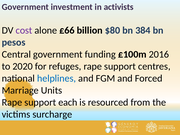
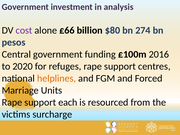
activists: activists -> analysis (119, 7)
384: 384 -> 274 (143, 30)
helplines colour: blue -> orange (57, 78)
